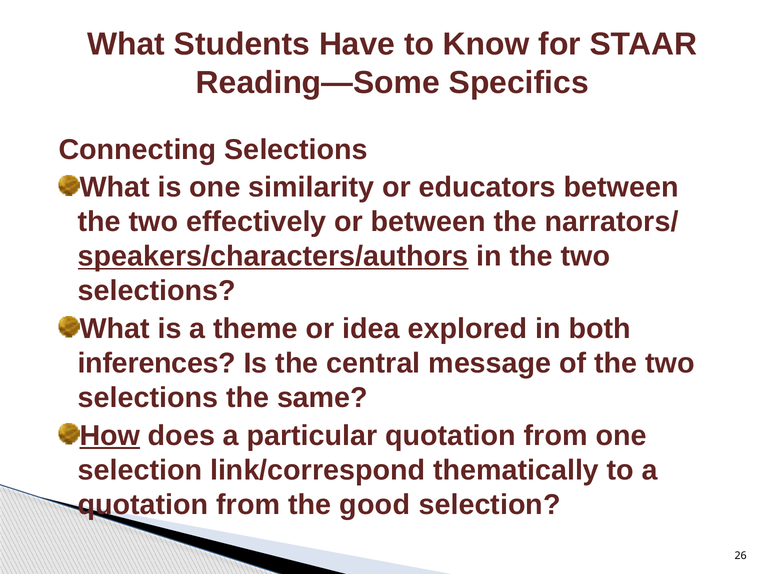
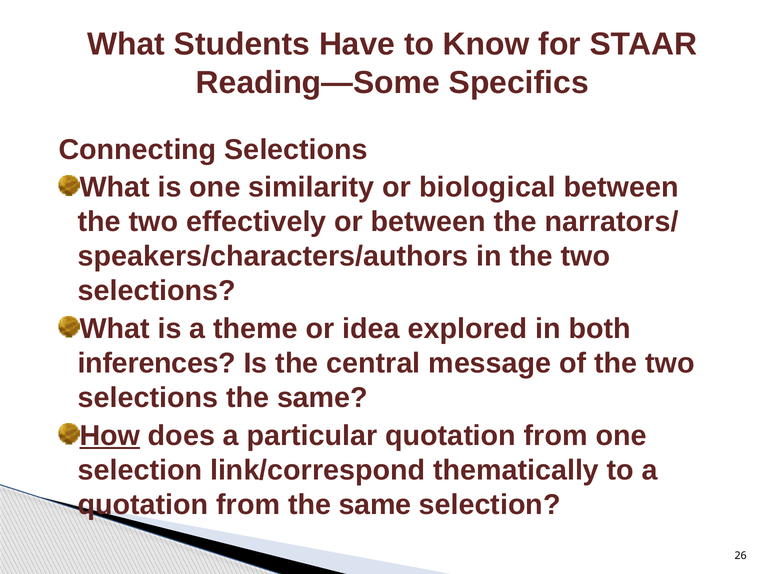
educators: educators -> biological (487, 187)
speakers/characters/authors underline: present -> none (273, 256)
from the good: good -> same (375, 504)
